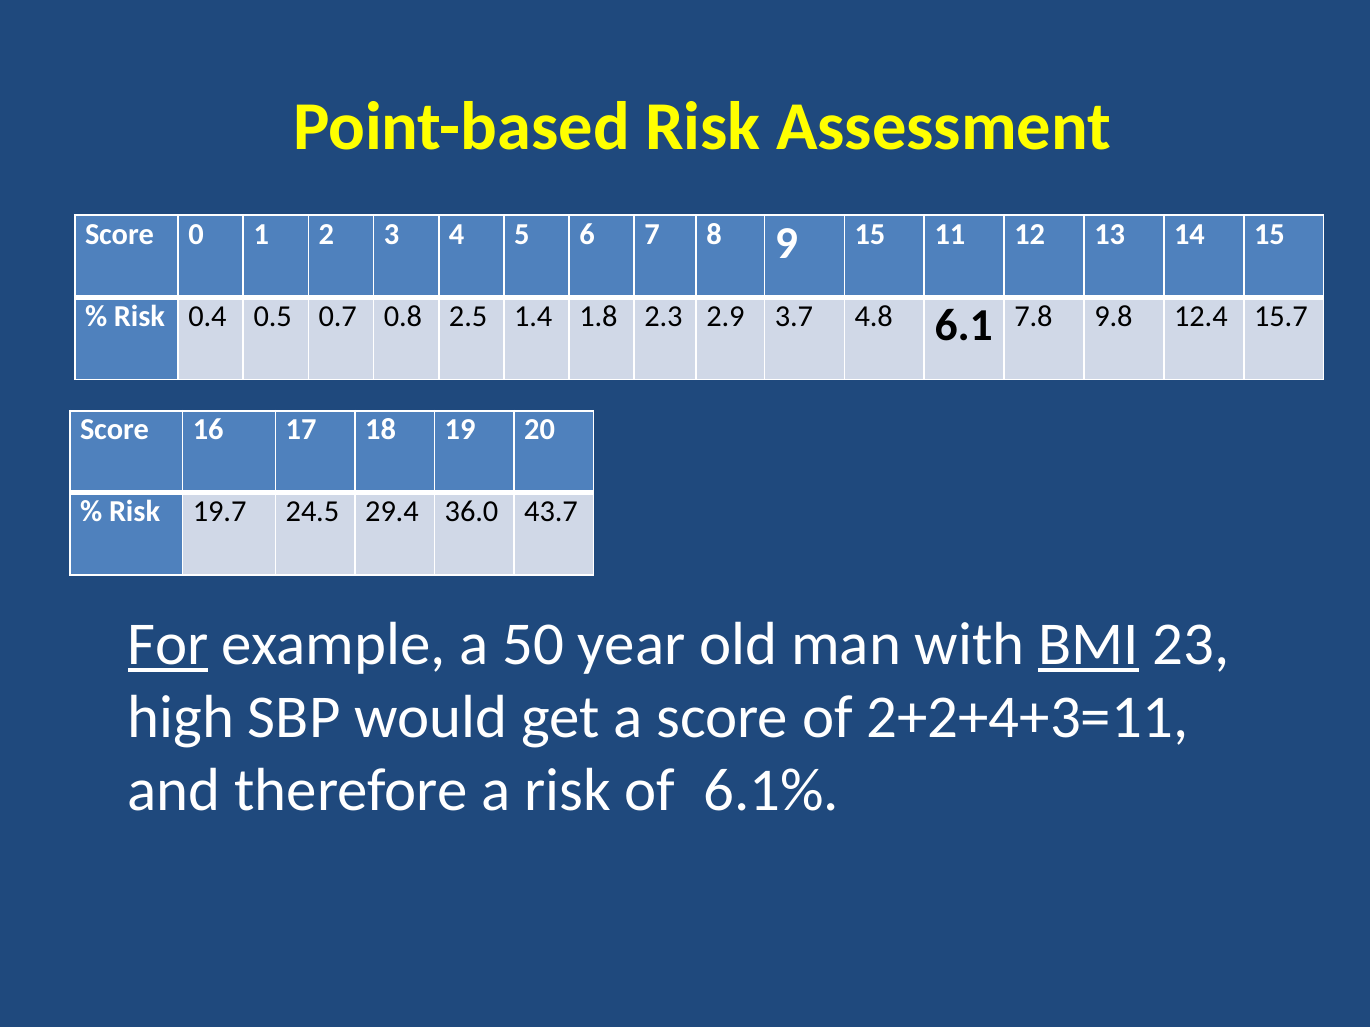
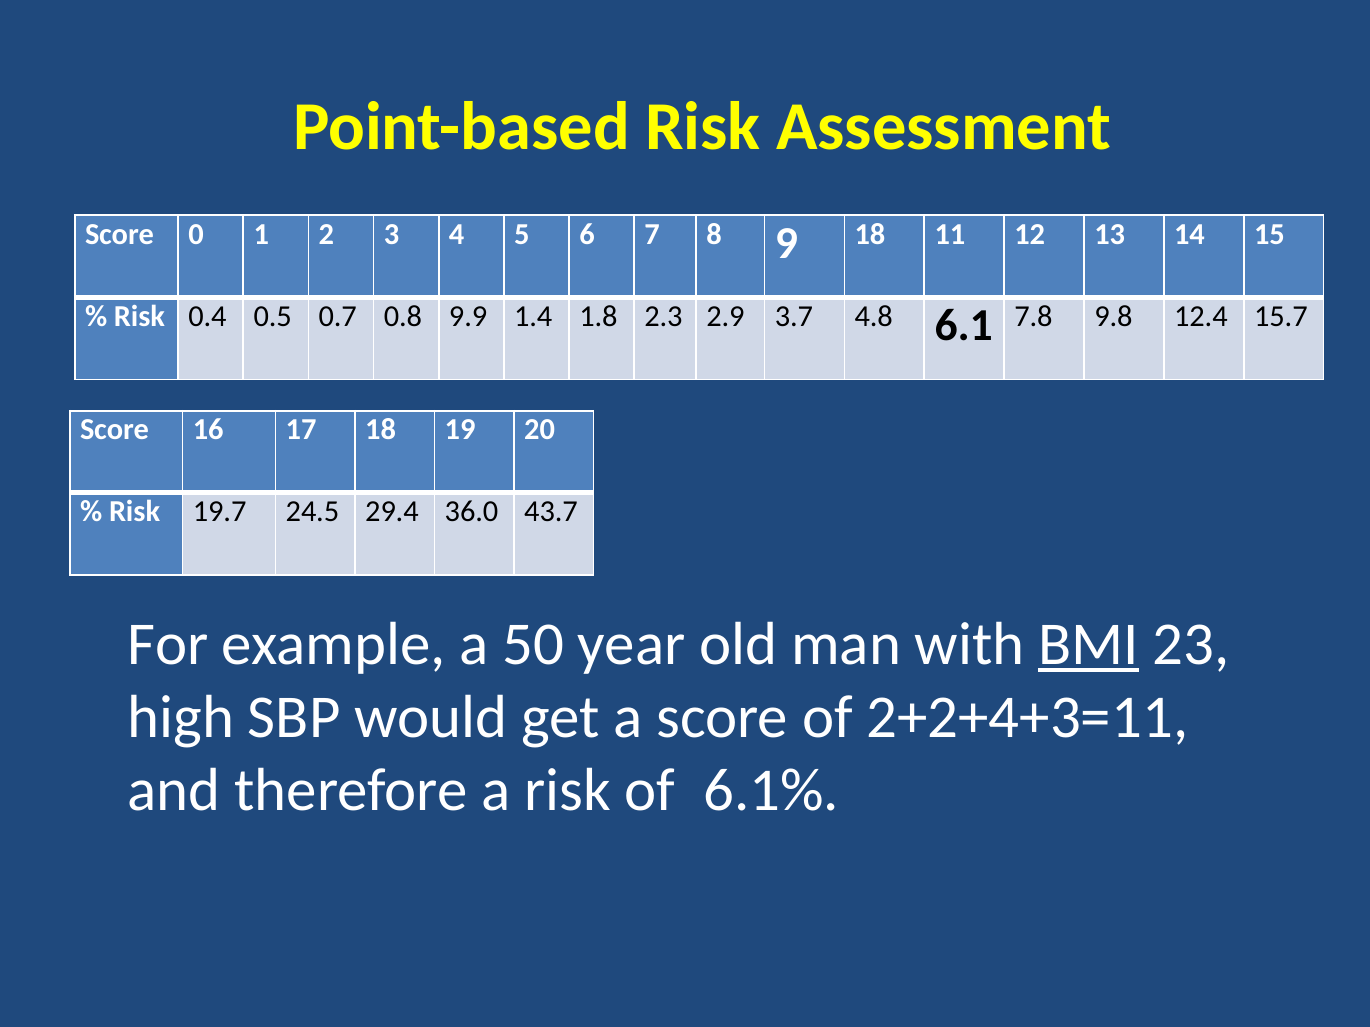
9 15: 15 -> 18 (870, 234)
2.5: 2.5 -> 9.9 (468, 316)
For underline: present -> none (168, 644)
